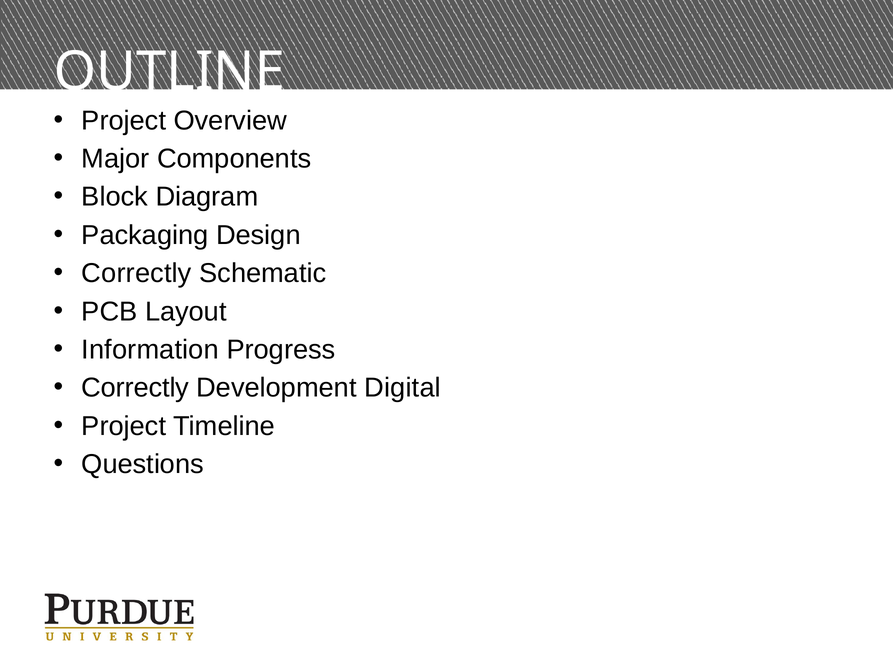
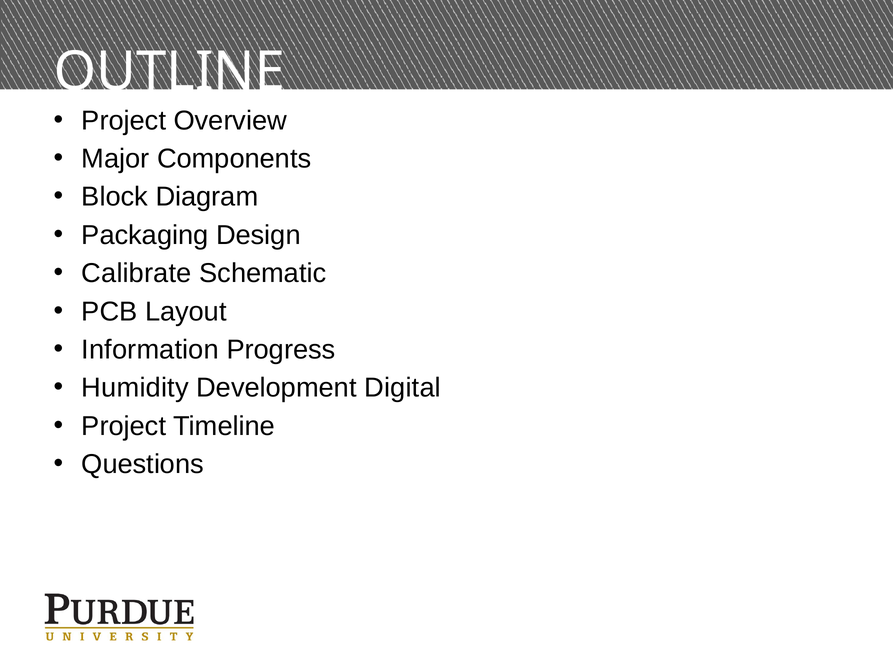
Correctly: Correctly -> Calibrate (137, 273)
Correctly: Correctly -> Humidity (135, 388)
